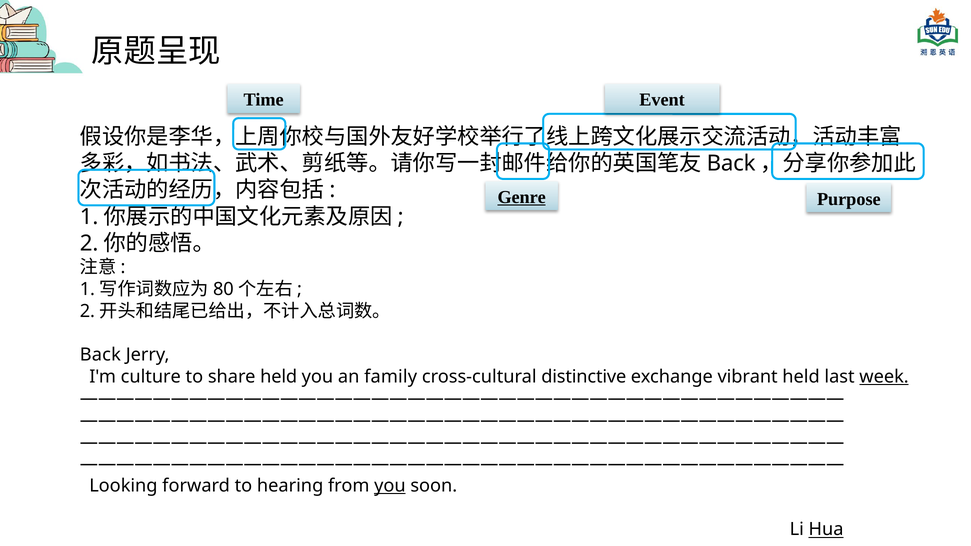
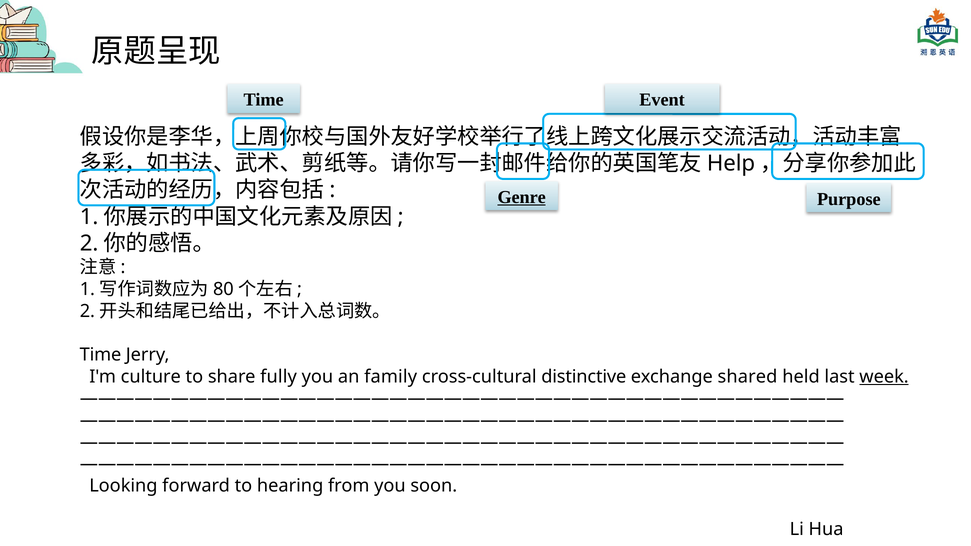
Back: Back -> Help (731, 163)
Back: Back -> Time (101, 355)
share held: held -> fully (279, 377)
vibrant: vibrant -> shared (747, 377)
you underline: present -> none (390, 486)
Hua underline: present -> none (826, 530)
